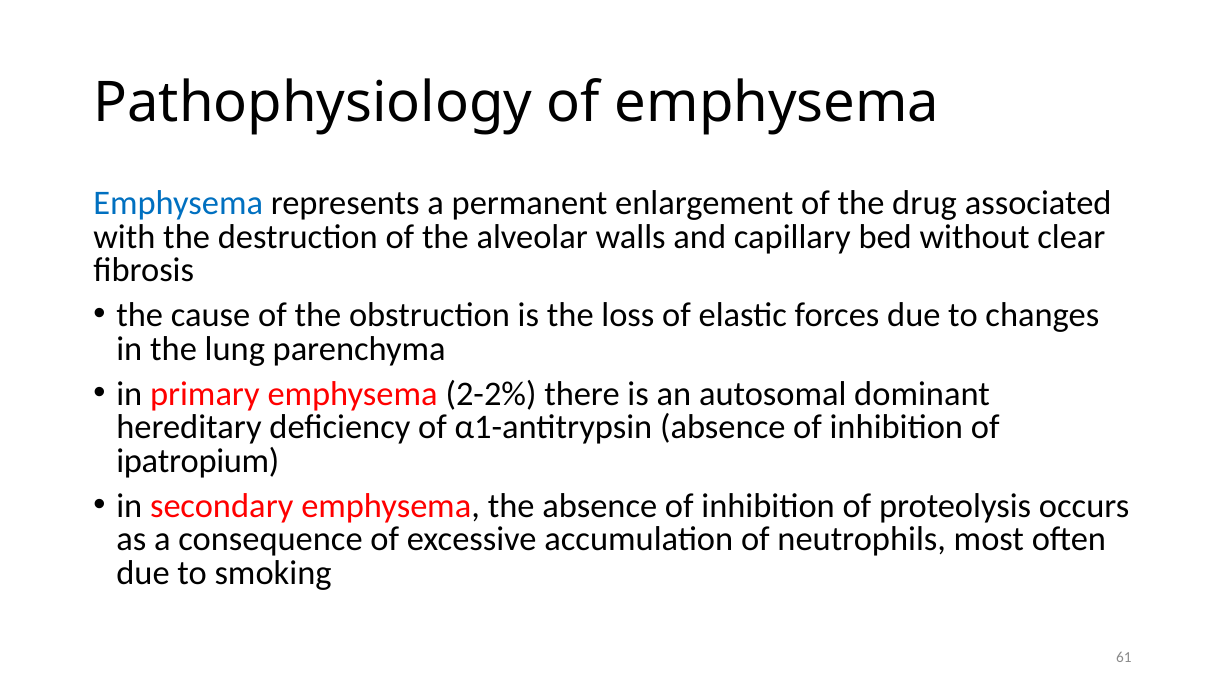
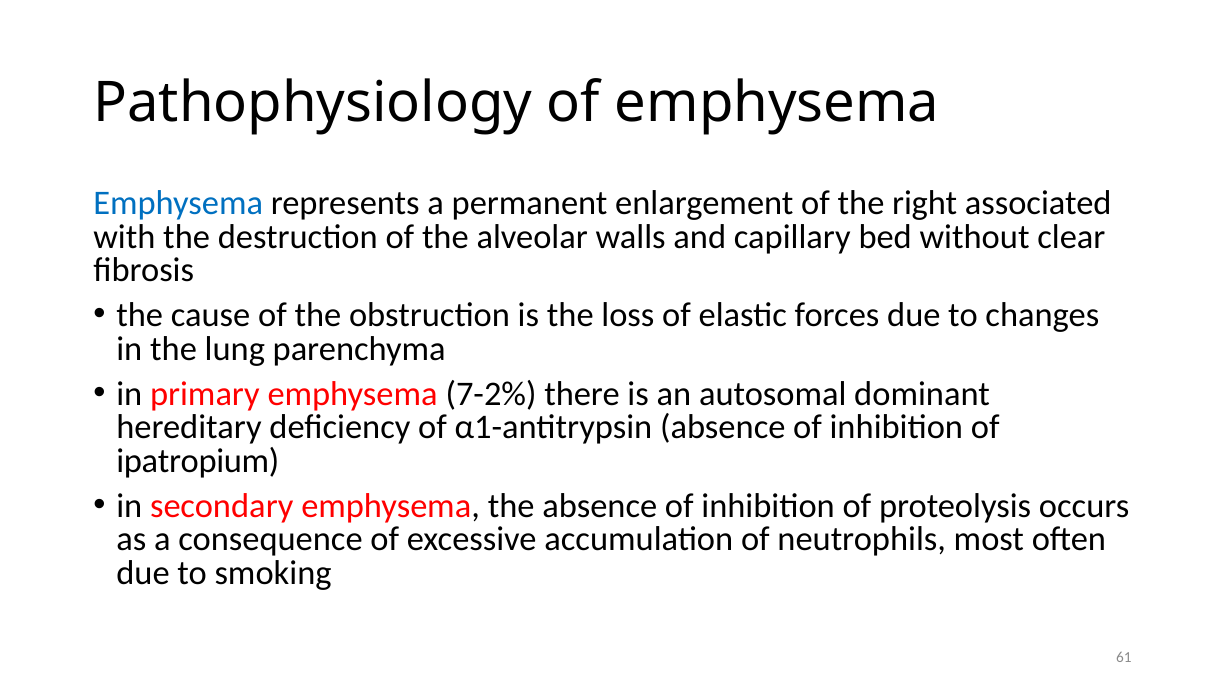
drug: drug -> right (925, 203)
2-2%: 2-2% -> 7-2% (491, 394)
